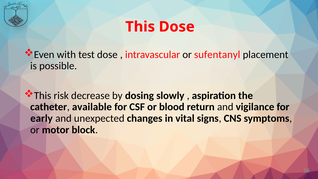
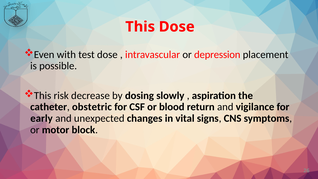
sufentanyl: sufentanyl -> depression (217, 54)
available: available -> obstetric (92, 107)
